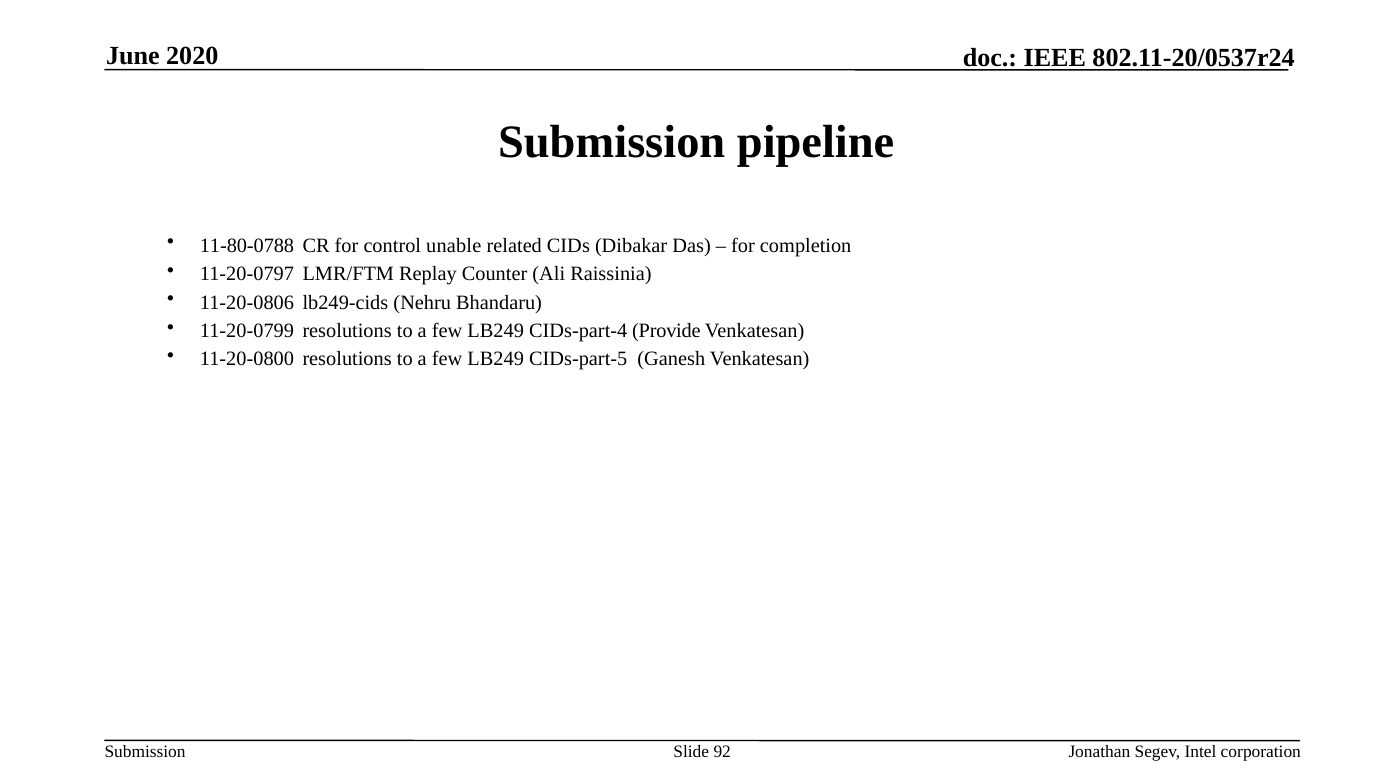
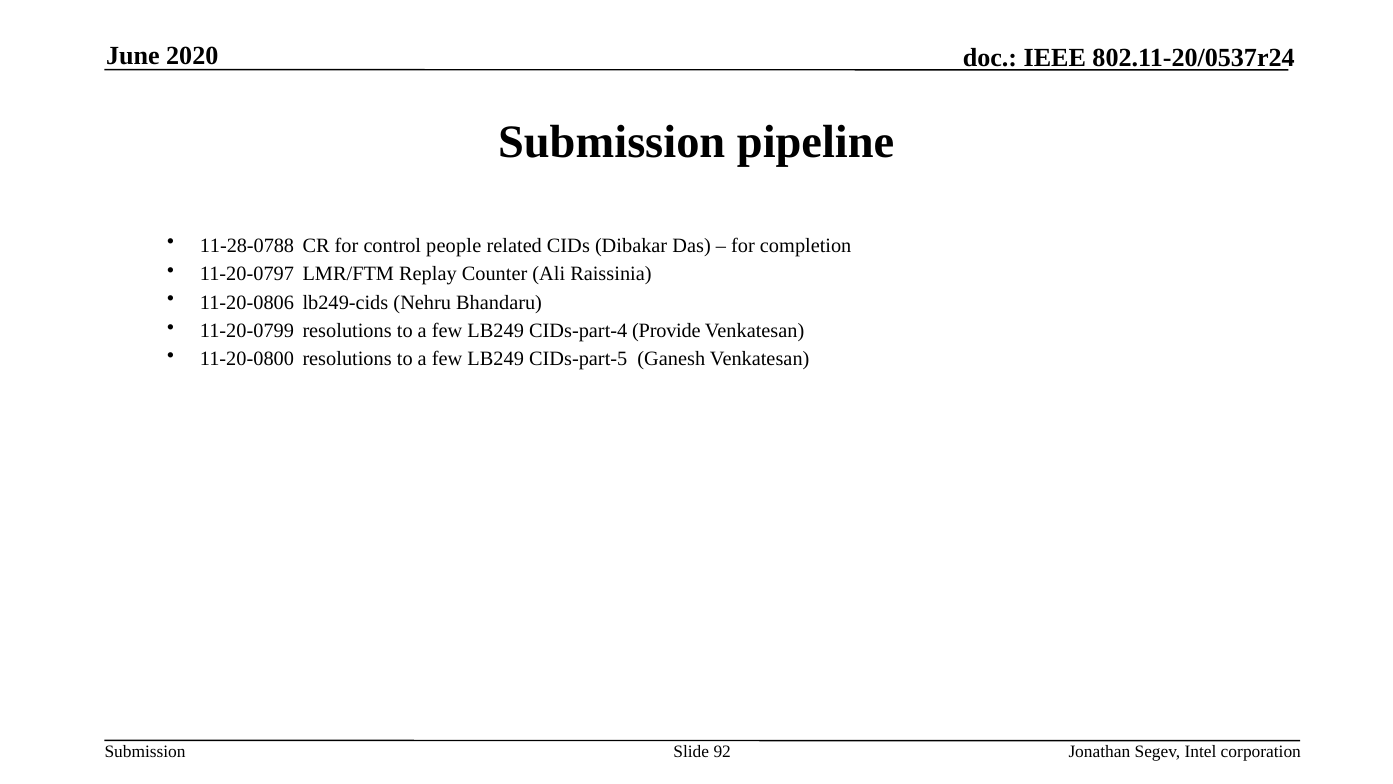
11-80-0788: 11-80-0788 -> 11-28-0788 (247, 245)
unable: unable -> people (454, 245)
